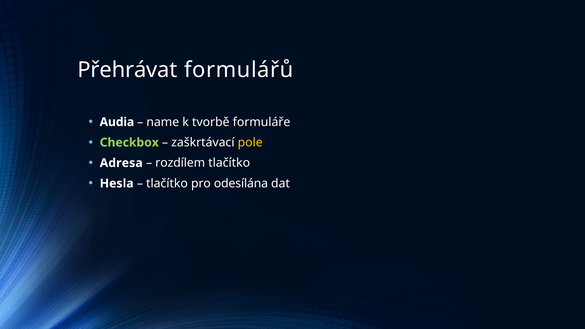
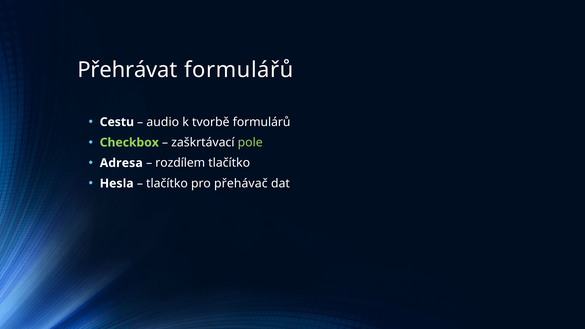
Audia: Audia -> Cestu (117, 122)
name: name -> audio (163, 122)
formuláře: formuláře -> formulárů (262, 122)
pole colour: yellow -> light green (250, 143)
odesílána: odesílána -> přehávač (241, 184)
